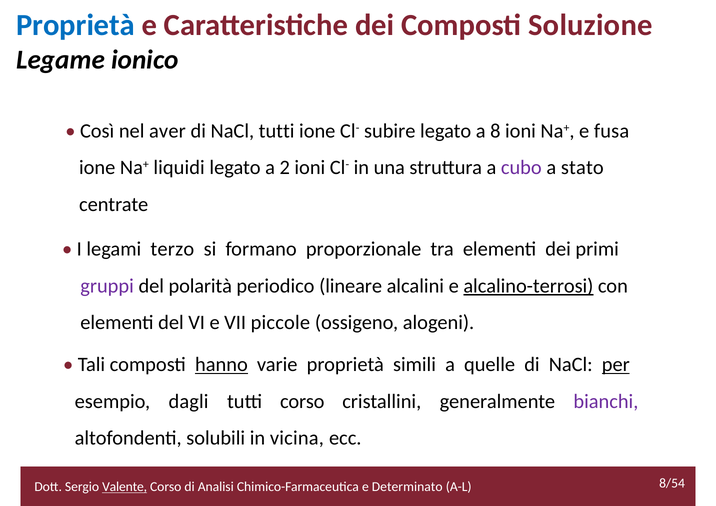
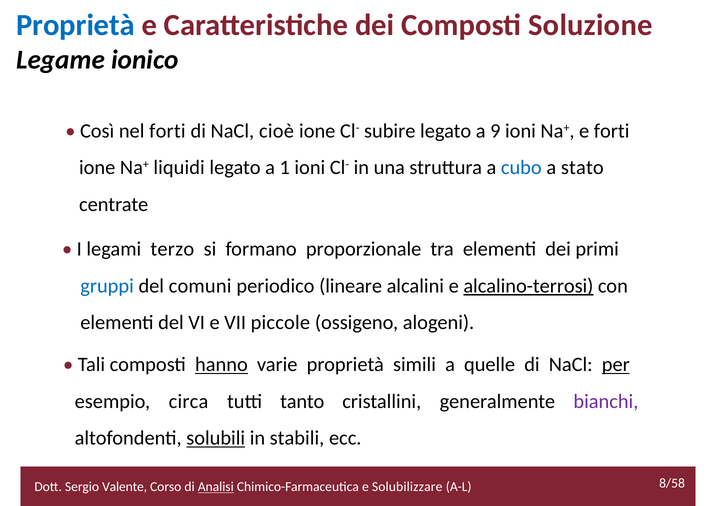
nel aver: aver -> forti (167, 131)
NaCl tutti: tutti -> cioè (277, 131)
8: 8 -> 9 (495, 131)
e fusa: fusa -> forti (612, 131)
2: 2 -> 1 (285, 168)
cubo colour: purple -> blue (521, 168)
gruppi colour: purple -> blue (107, 286)
polarità: polarità -> comuni (200, 286)
dagli: dagli -> circa (188, 402)
tutti corso: corso -> tanto (302, 402)
solubili underline: none -> present (216, 438)
vicina: vicina -> stabili (297, 438)
Valente underline: present -> none (125, 487)
Analisi underline: none -> present (216, 487)
Determinato: Determinato -> Solubilizzare (407, 487)
8/54: 8/54 -> 8/58 (672, 483)
